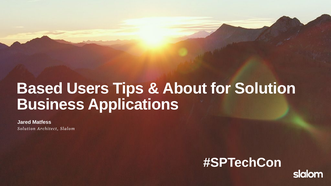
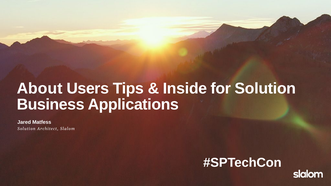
Based: Based -> About (40, 89)
About: About -> Inside (185, 89)
